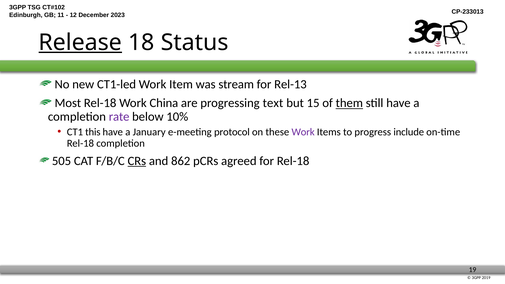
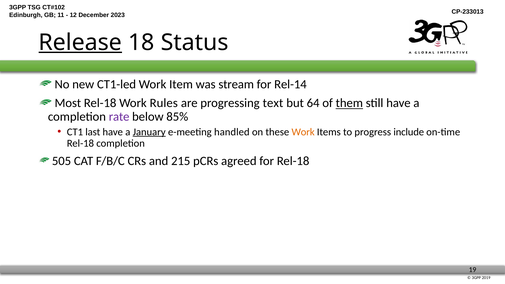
Rel-13: Rel-13 -> Rel-14 (290, 84)
China: China -> Rules (164, 103)
15: 15 -> 64 (313, 103)
10%: 10% -> 85% (177, 117)
this: this -> last (93, 132)
January underline: none -> present (149, 132)
protocol: protocol -> handled (232, 132)
Work colour: purple -> orange (303, 132)
CRs underline: present -> none (137, 161)
862: 862 -> 215 (181, 161)
